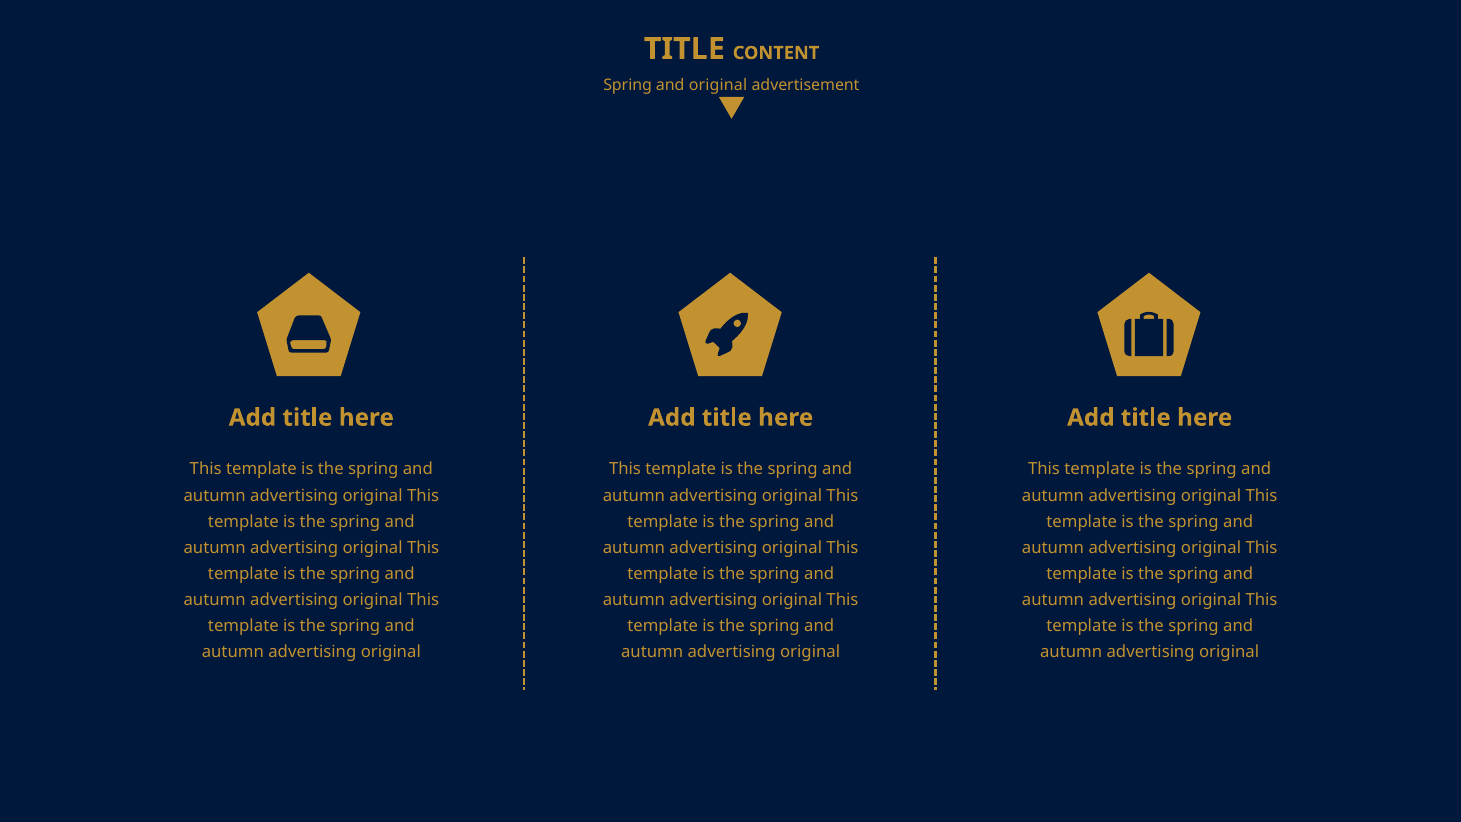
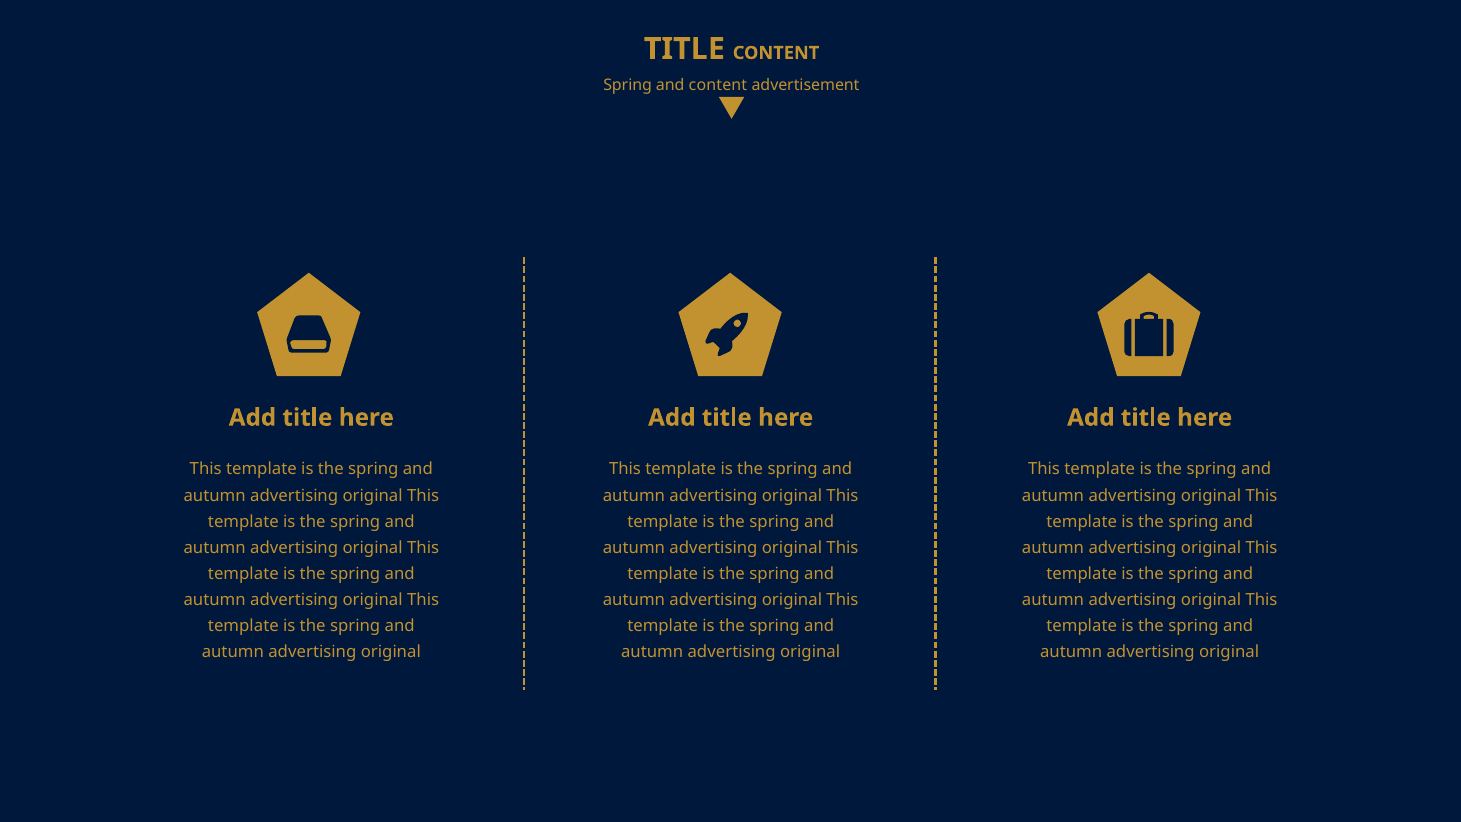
and original: original -> content (718, 85)
